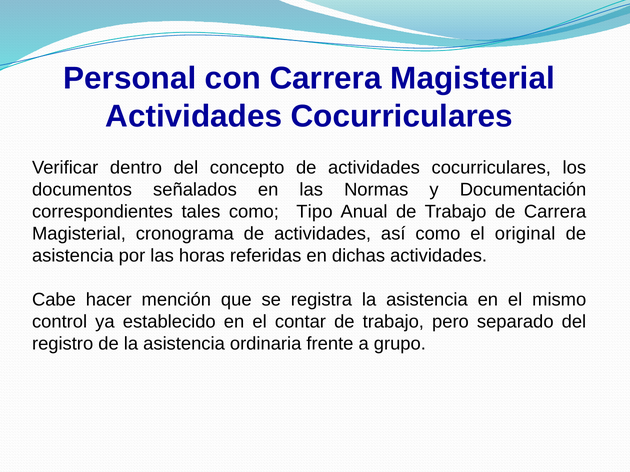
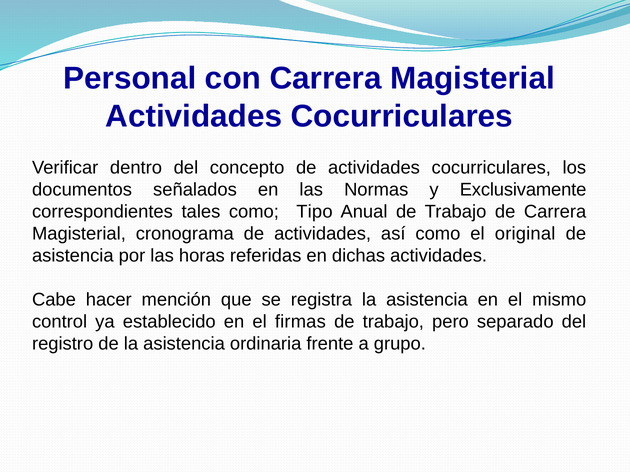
Documentación: Documentación -> Exclusivamente (523, 190)
contar: contar -> firmas (300, 322)
